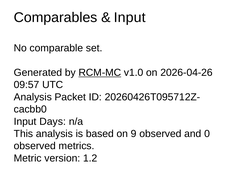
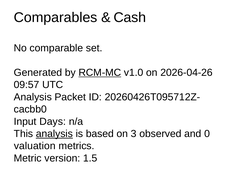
Input: Input -> Cash (130, 17)
analysis underline: none -> present (54, 134)
9: 9 -> 3 (134, 134)
observed: observed -> valuation (35, 146)
1.2: 1.2 -> 1.5 (90, 159)
